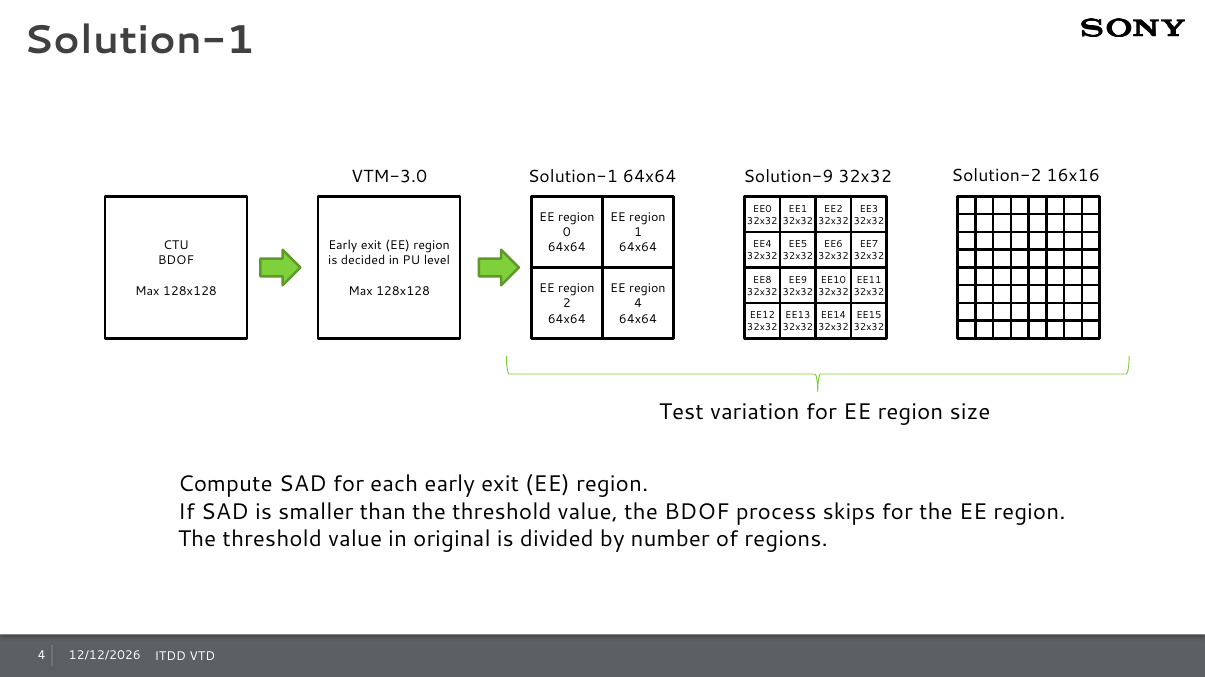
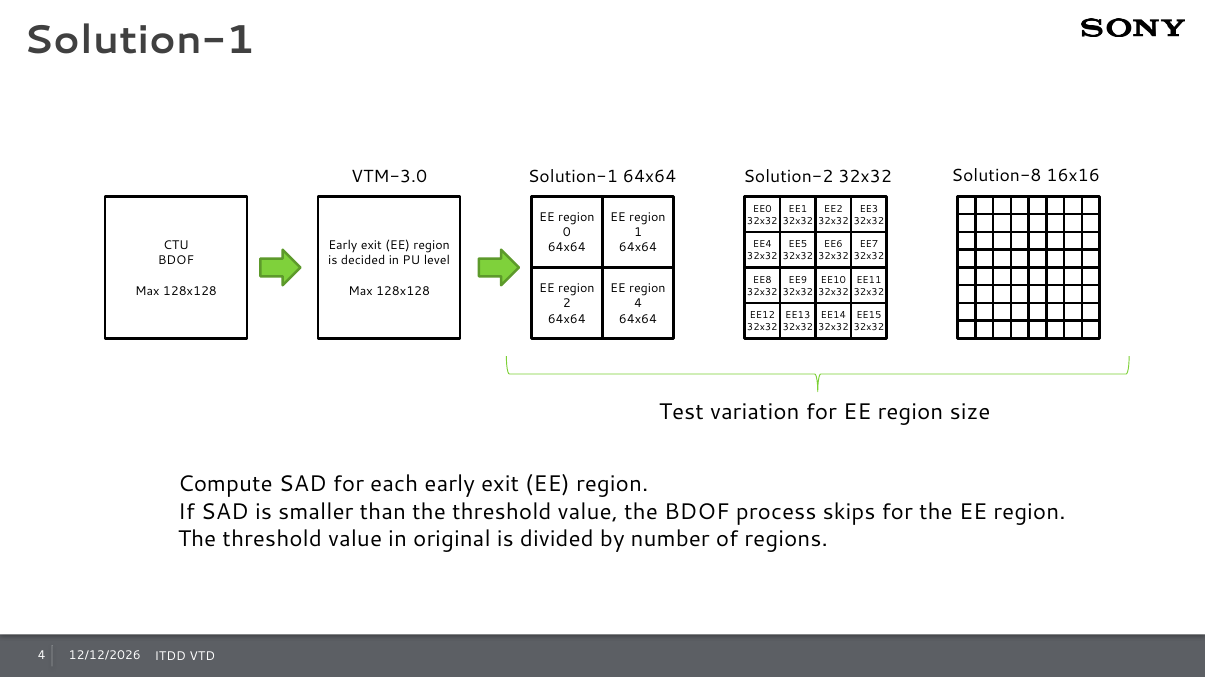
Solution-2: Solution-2 -> Solution-8 (997, 176)
Solution-9: Solution-9 -> Solution-2 (788, 177)
